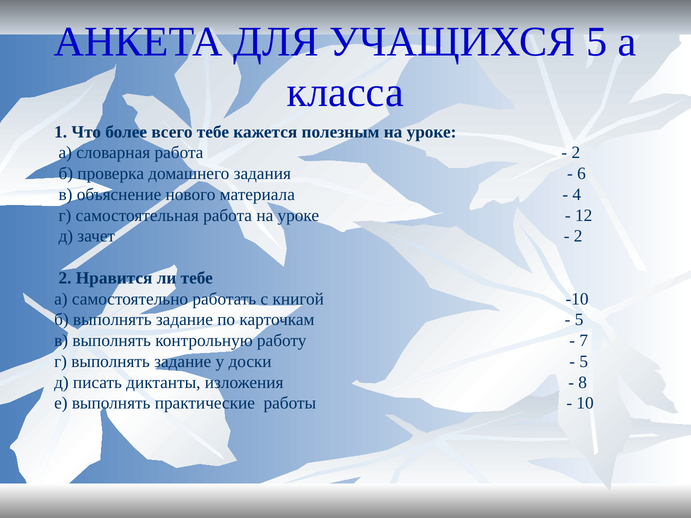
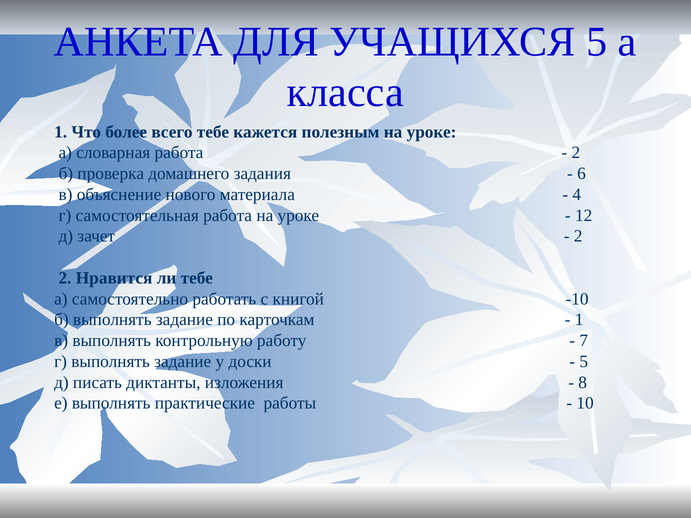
5: 5 -> 1 (579, 320)
